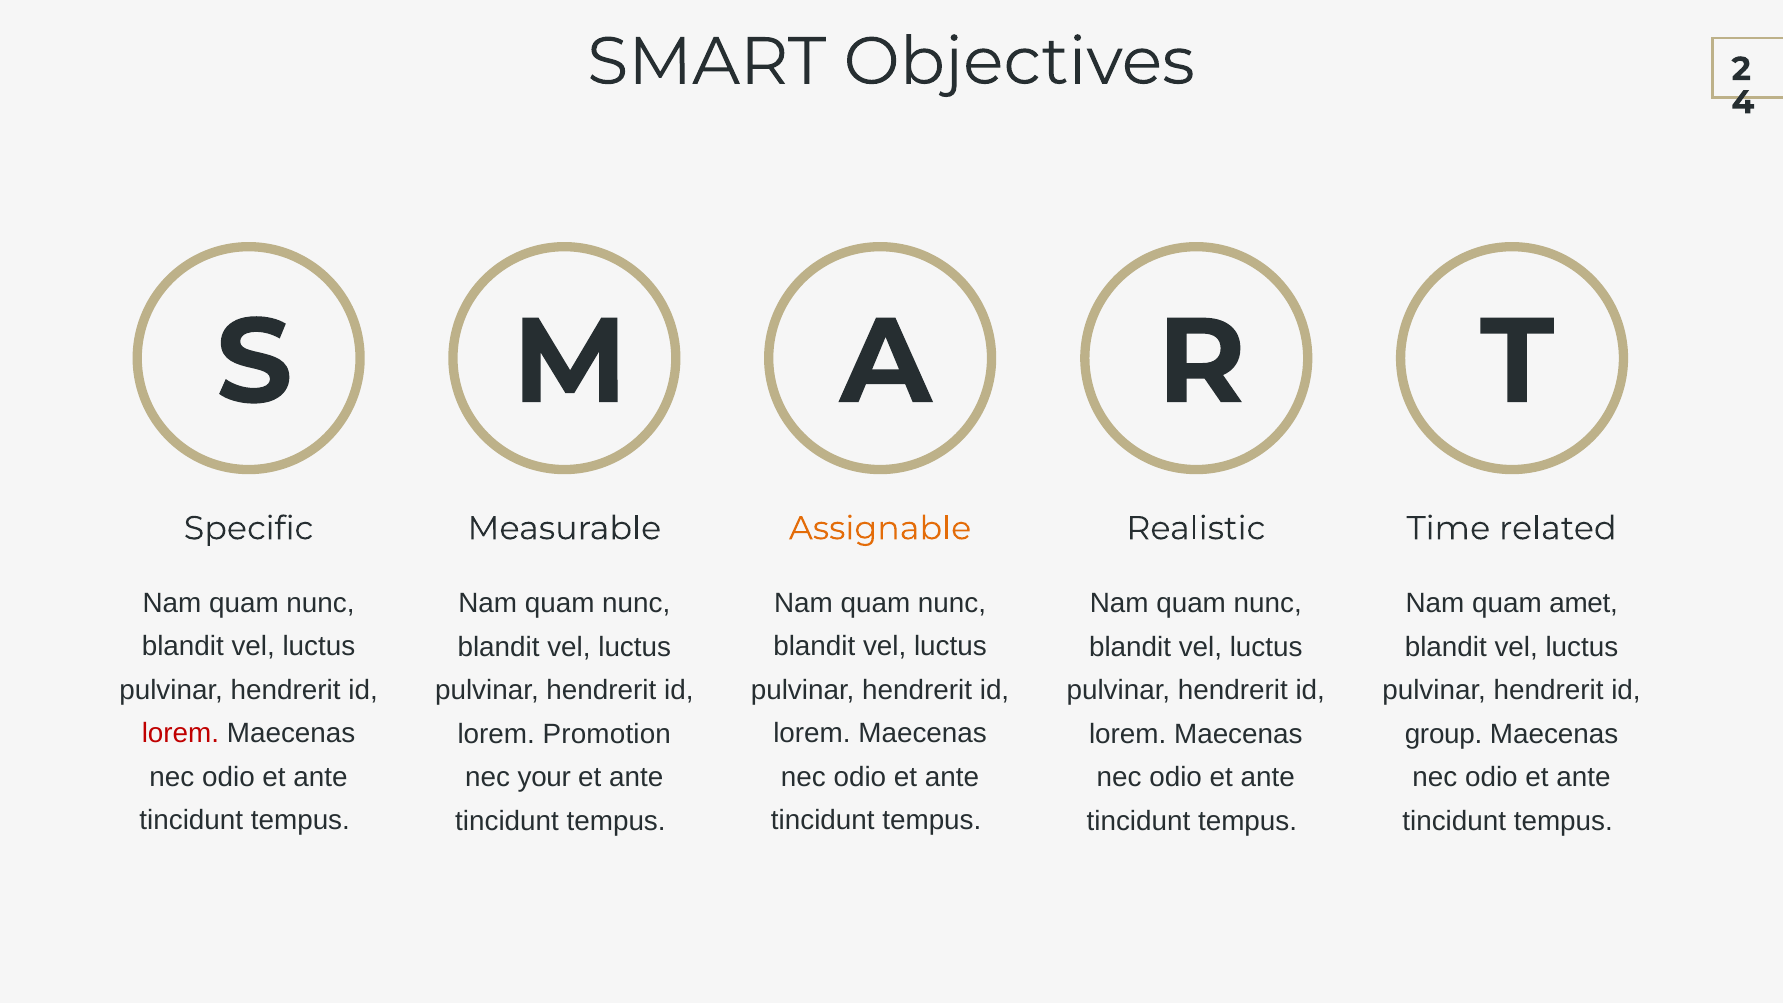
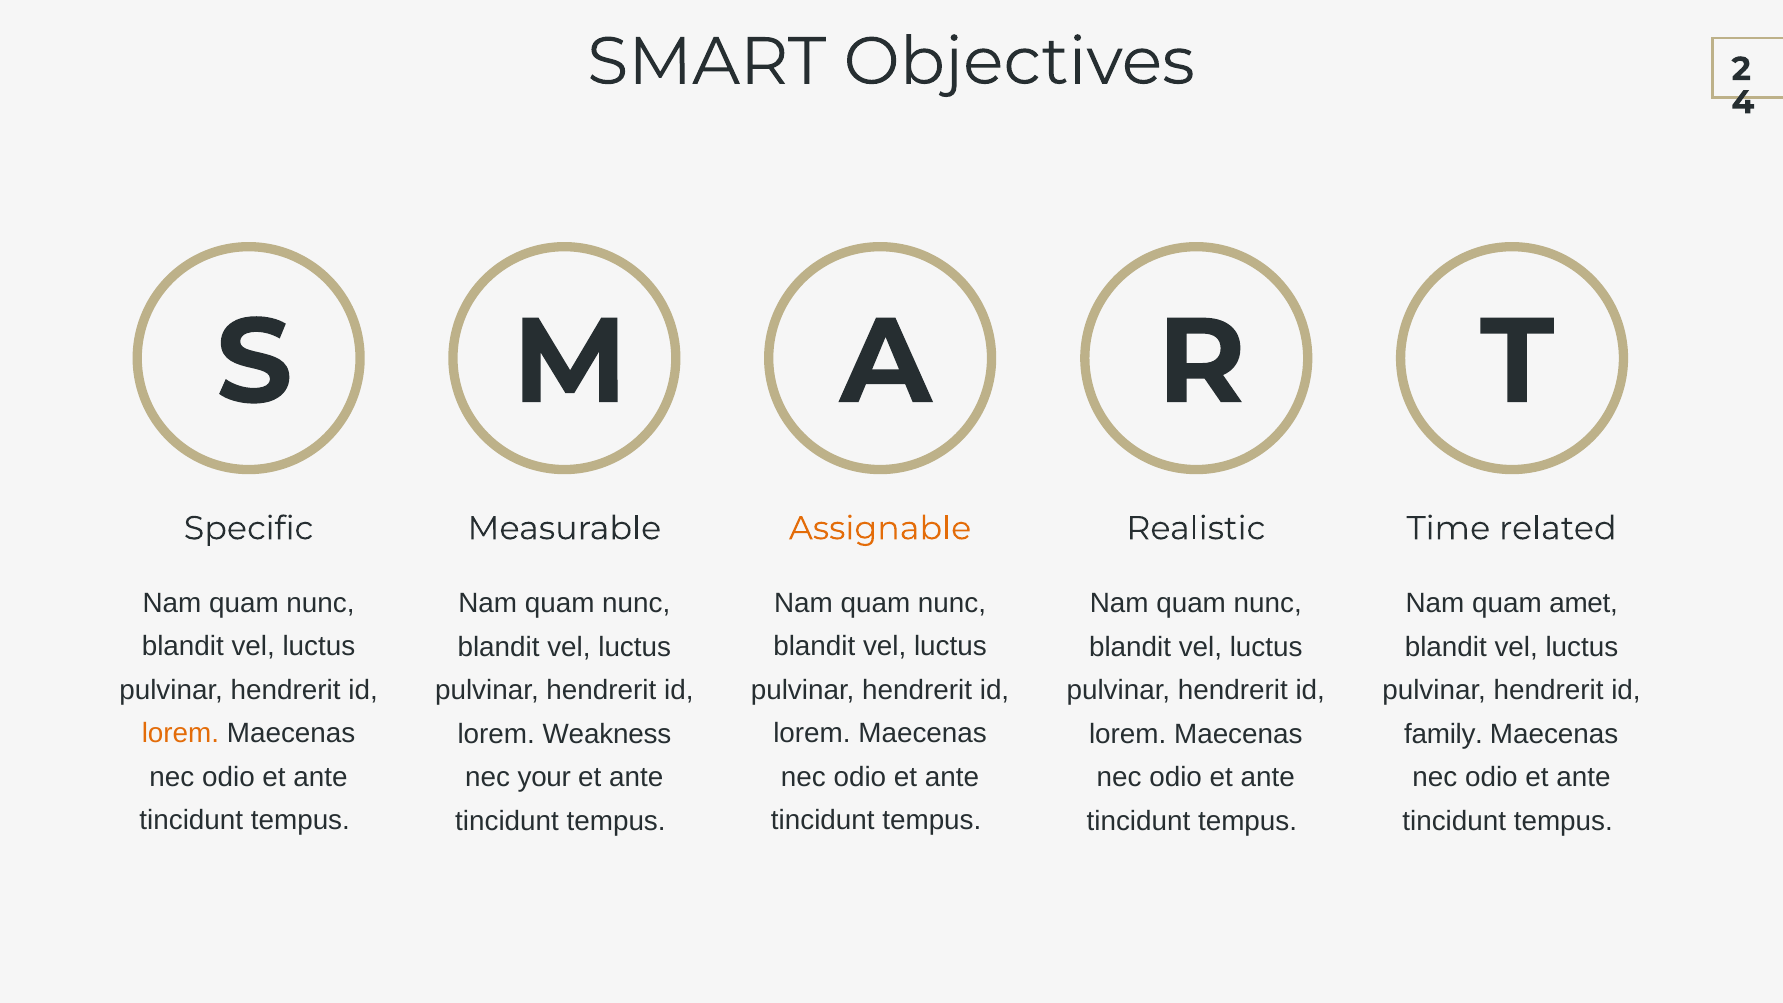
lorem colour: red -> orange (180, 733)
Promotion: Promotion -> Weakness (607, 734)
group: group -> family (1444, 734)
